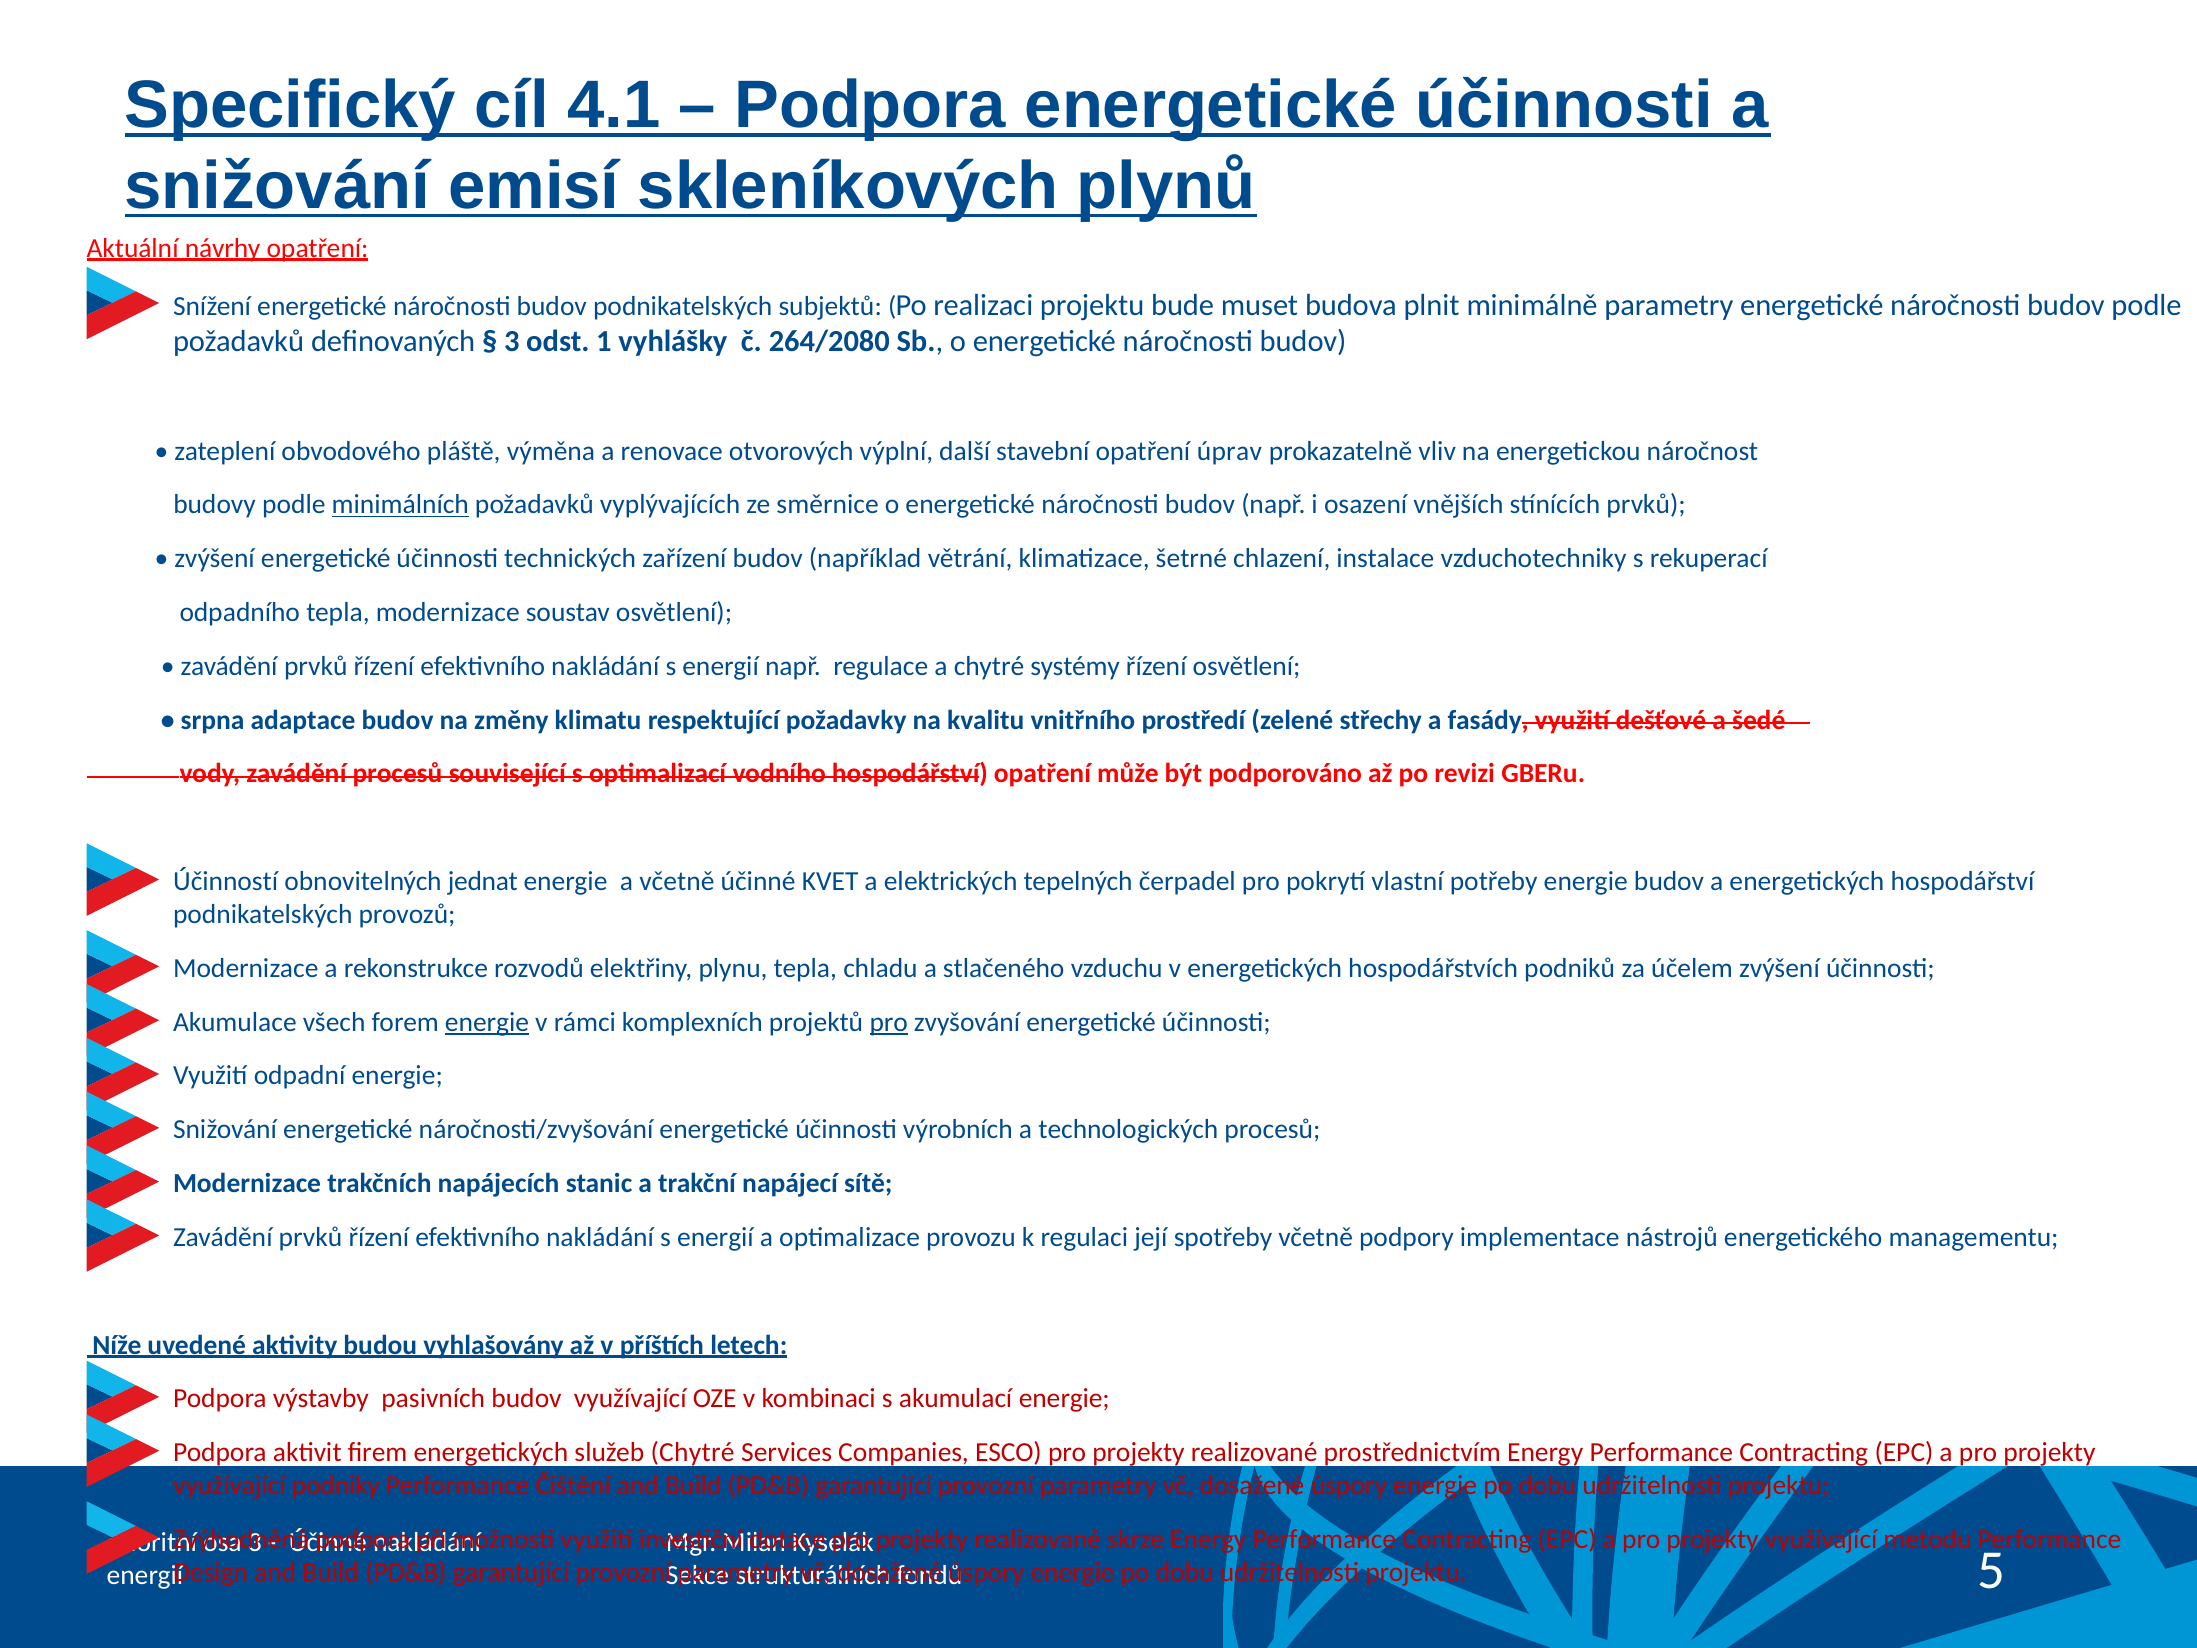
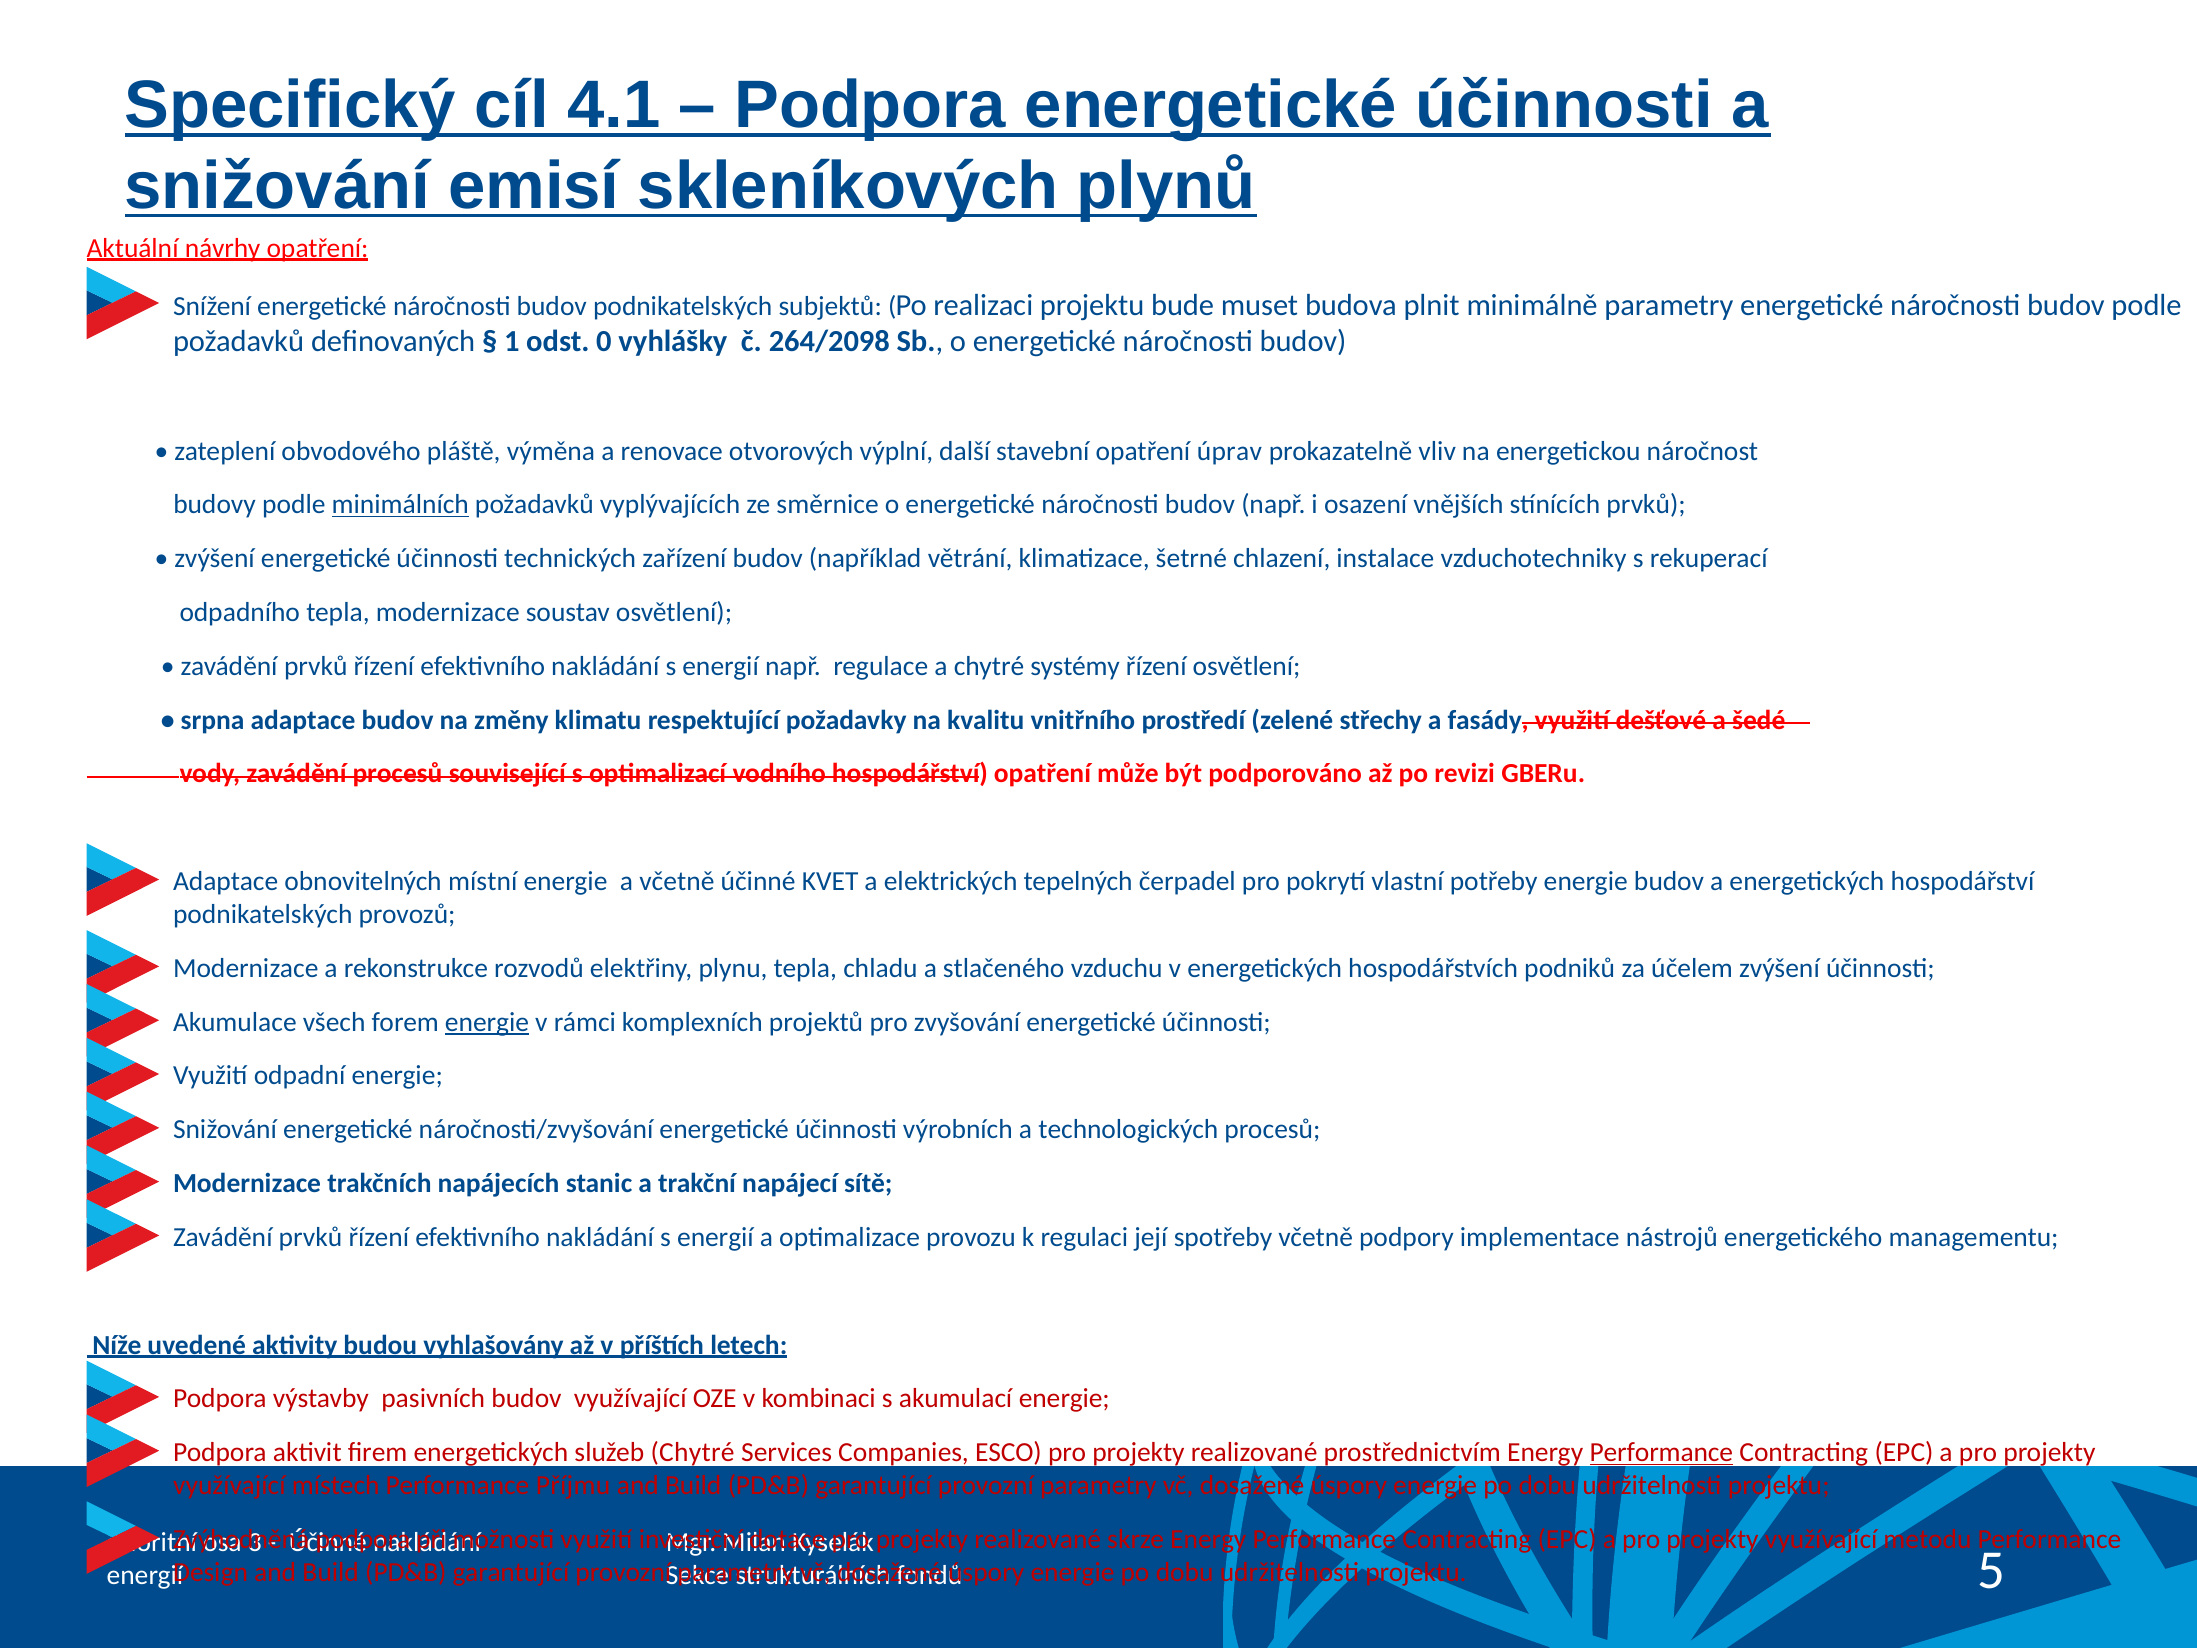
3: 3 -> 1 (512, 342)
1: 1 -> 0 (604, 342)
264/2080: 264/2080 -> 264/2098 (829, 342)
Účinností: Účinností -> Adaptace (226, 881)
jednat: jednat -> místní (483, 881)
pro underline: present -> none (889, 1022)
Performance underline: none -> present (1661, 1452)
podniky: podniky -> místech (336, 1485)
Čištění: Čištění -> Příjmu (573, 1485)
